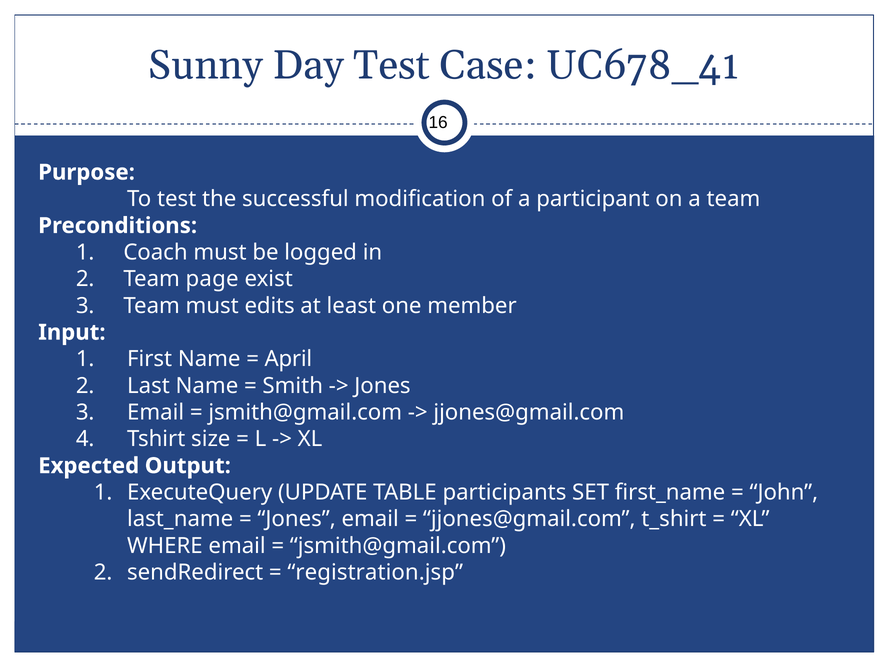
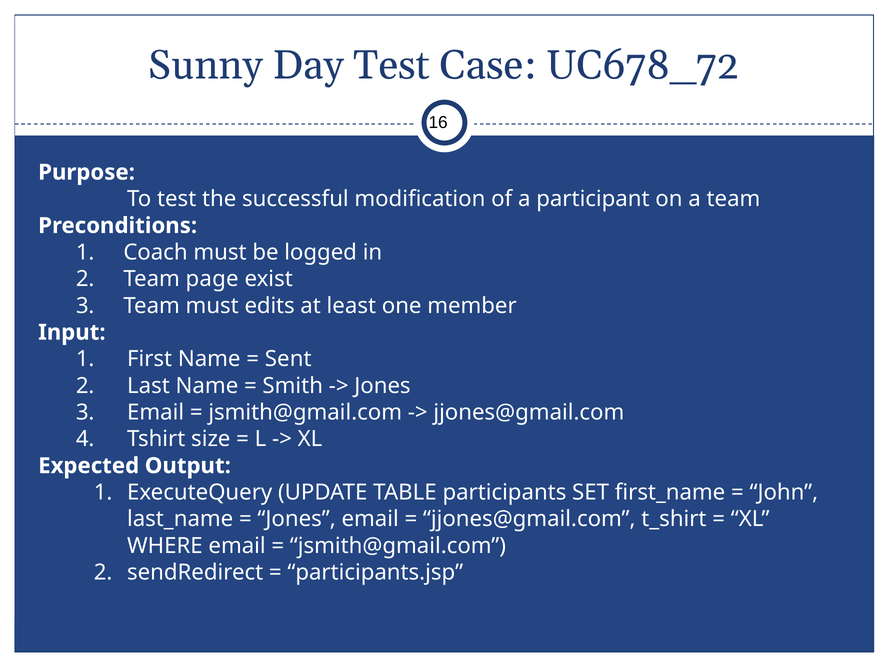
UC678_41: UC678_41 -> UC678_72 (643, 65)
April: April -> Sent (288, 359)
registration.jsp: registration.jsp -> participants.jsp (375, 572)
